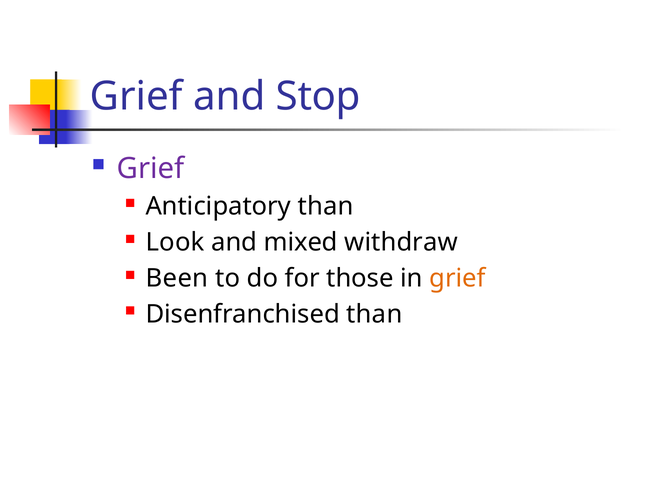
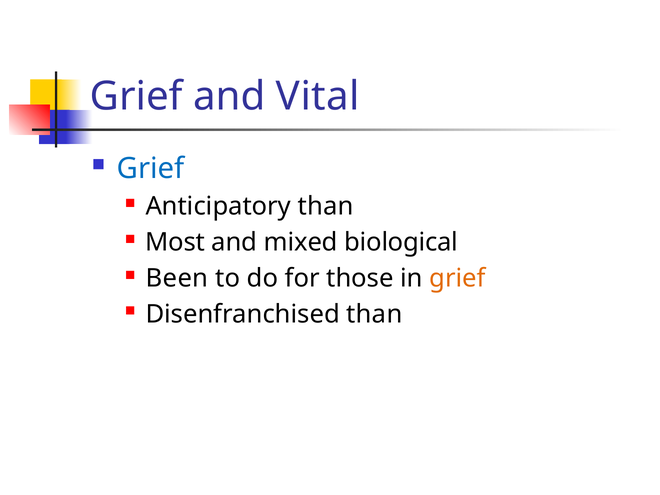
Stop: Stop -> Vital (318, 96)
Grief colour: purple -> blue (151, 169)
Look: Look -> Most (175, 242)
withdraw: withdraw -> biological (401, 242)
